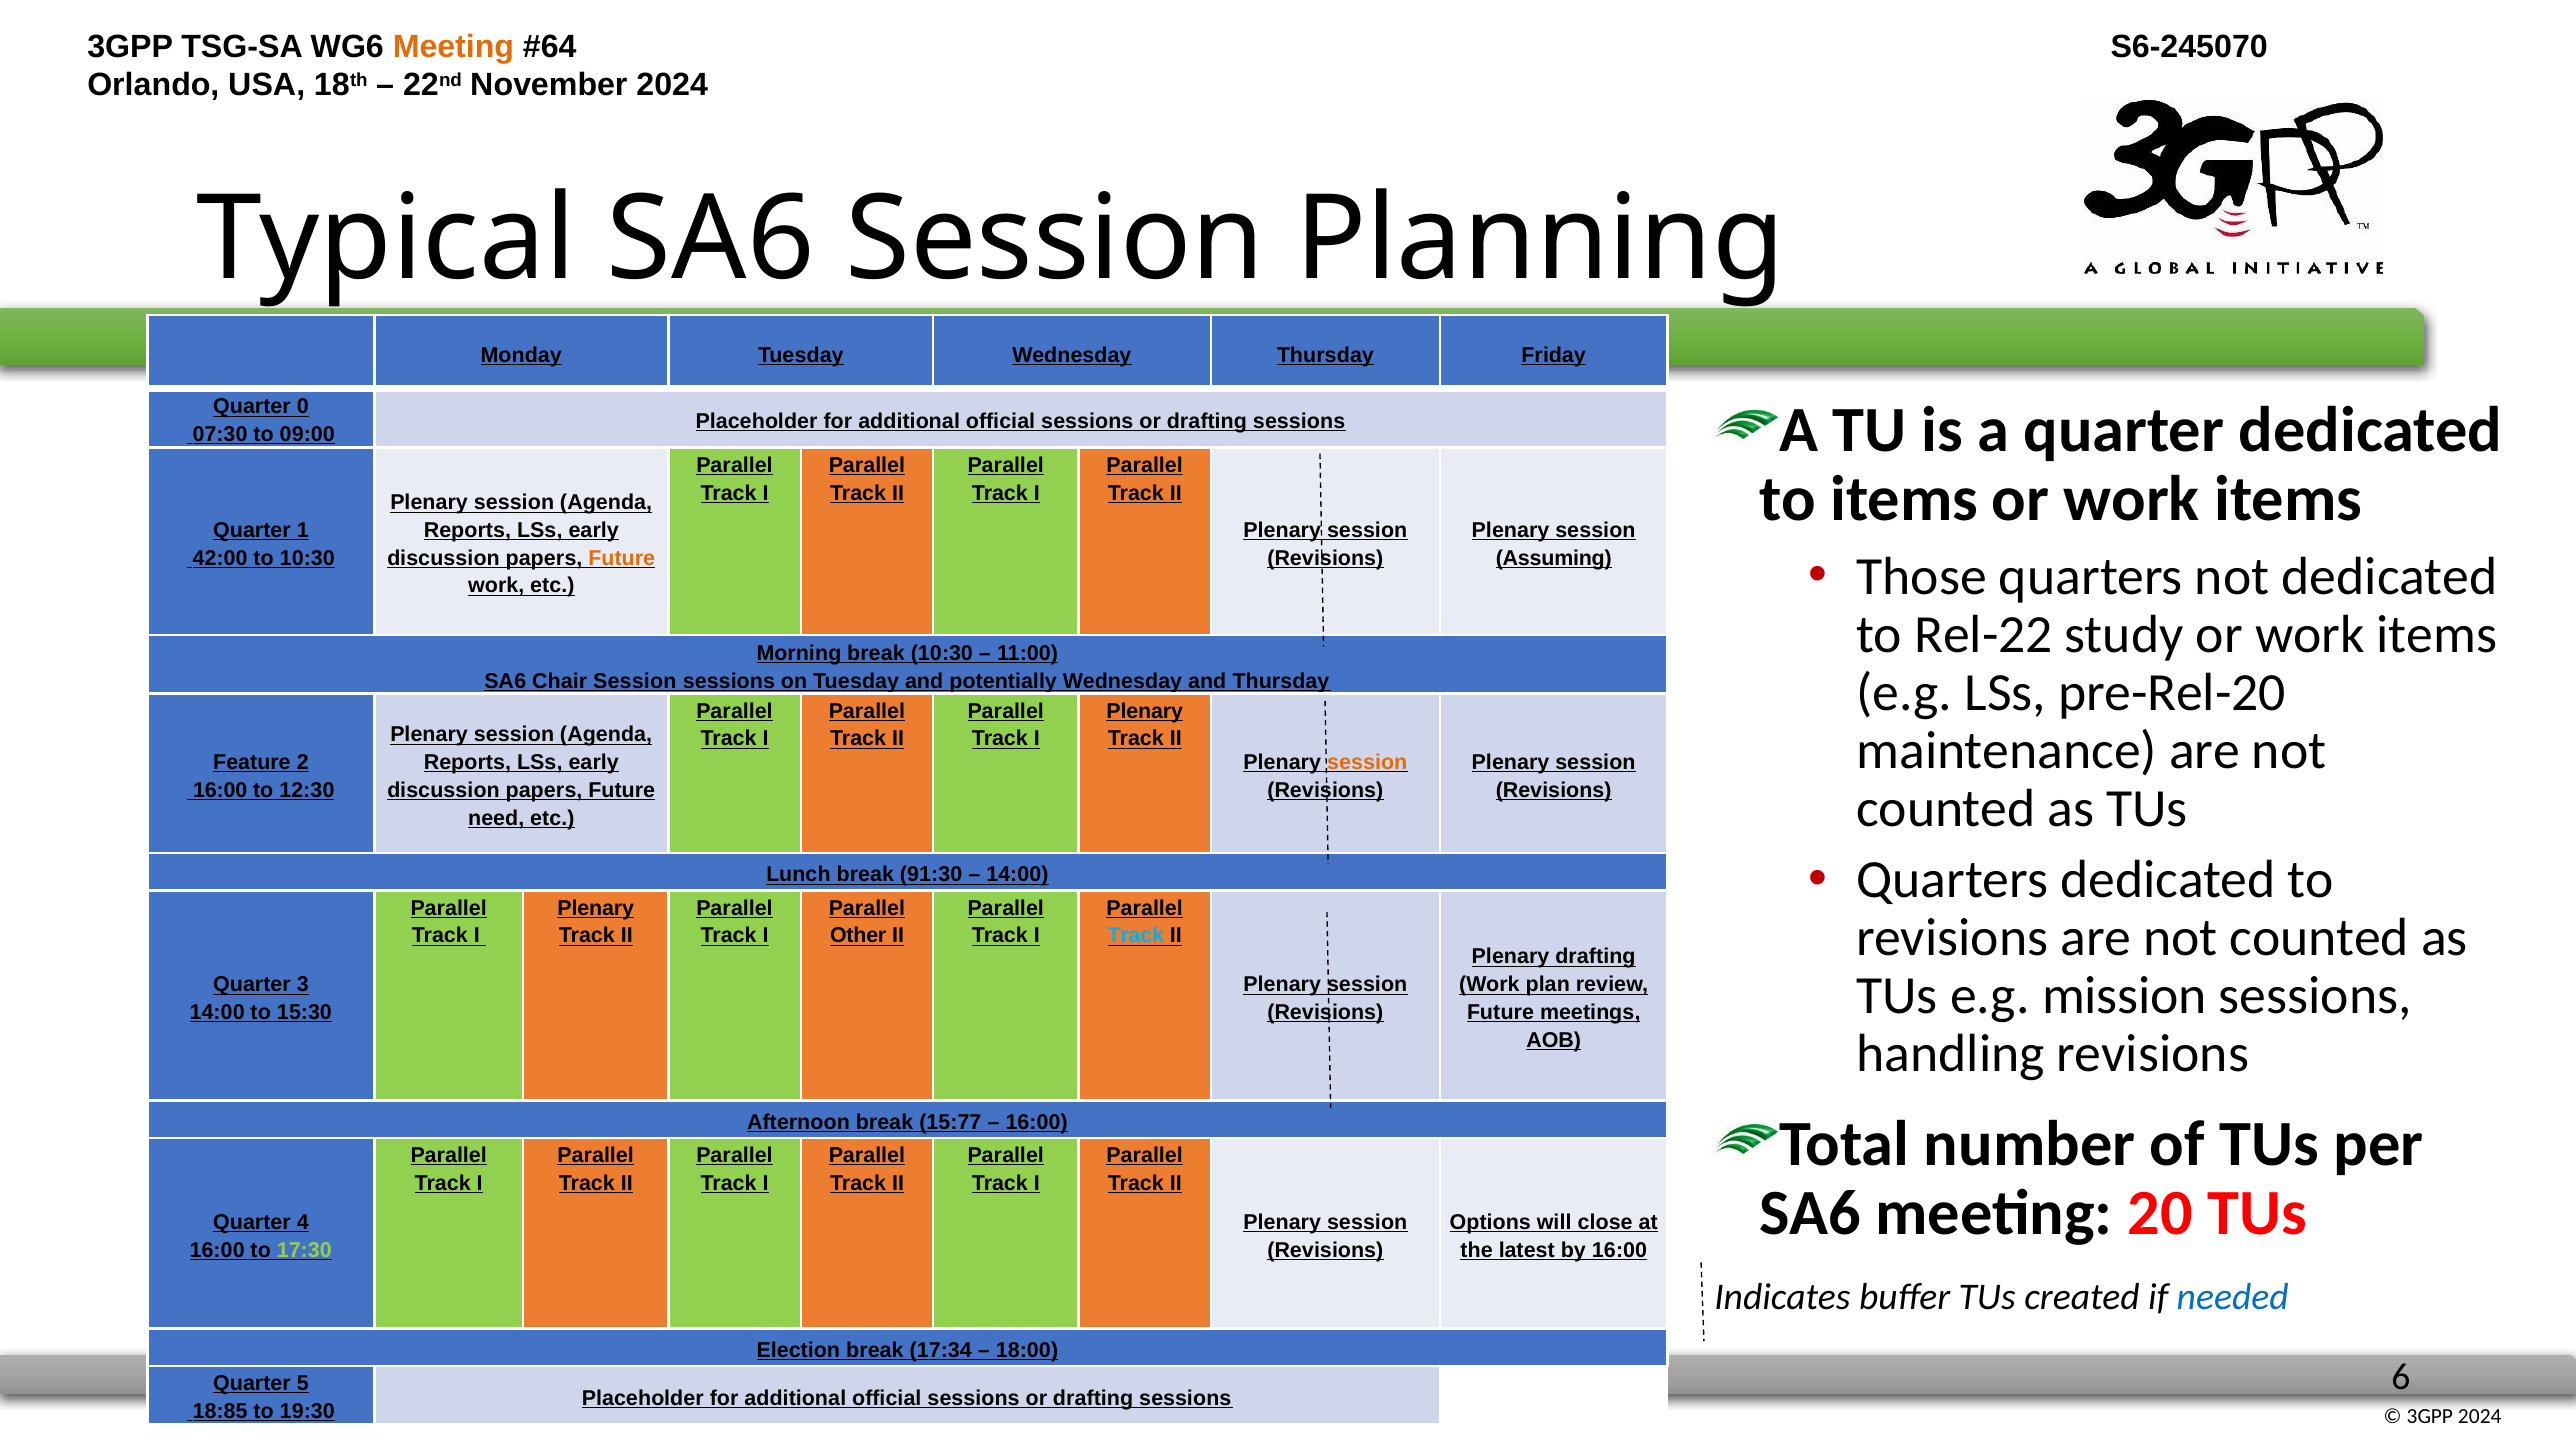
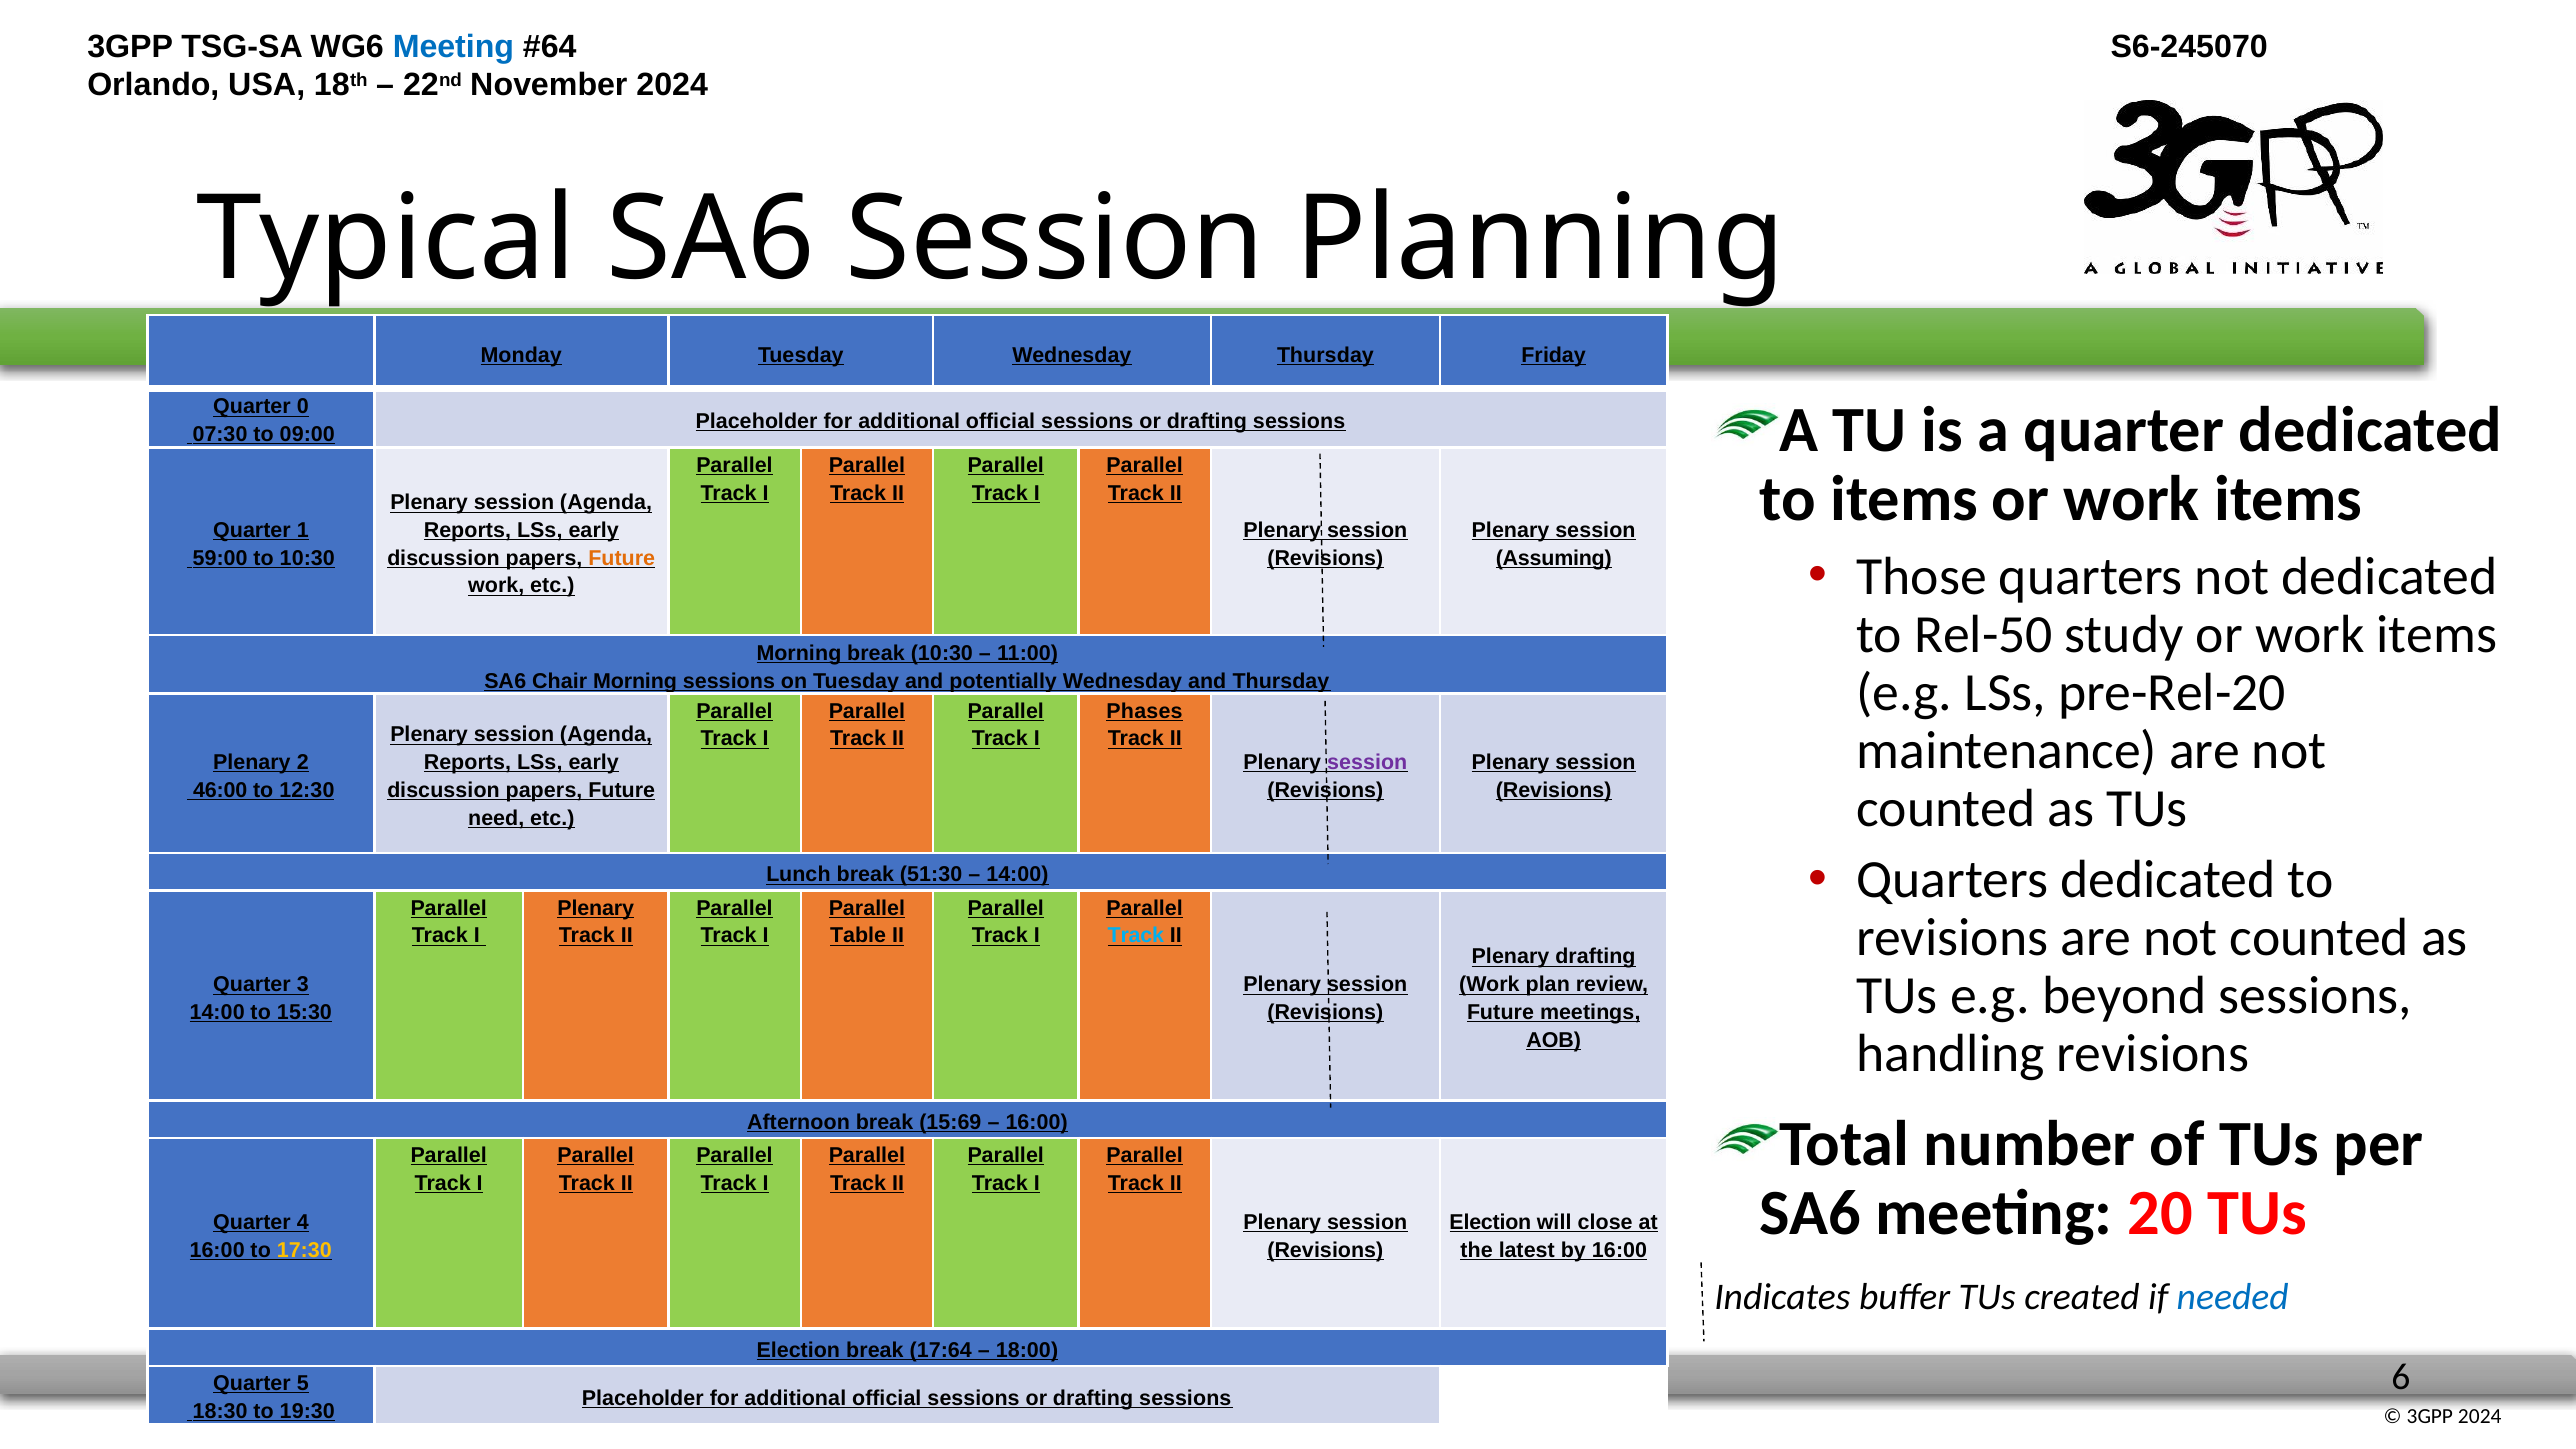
Meeting colour: orange -> blue (453, 46)
42:00: 42:00 -> 59:00 (220, 558)
Rel-22: Rel-22 -> Rel-50 (1984, 634)
Chair Session: Session -> Morning (635, 681)
Plenary: Plenary -> Phases (1145, 711)
Feature: Feature -> Plenary (252, 762)
session colour: orange -> purple (1367, 762)
16:00: 16:00 -> 46:00 (220, 790)
91:30: 91:30 -> 51:30 (931, 875)
Other: Other -> Table (858, 936)
mission: mission -> beyond (2124, 996)
15:77: 15:77 -> 15:69 (950, 1122)
Options: Options -> Election (1490, 1222)
17:30 colour: light green -> yellow (304, 1250)
17:34: 17:34 -> 17:64 (941, 1350)
18:85: 18:85 -> 18:30 (220, 1411)
